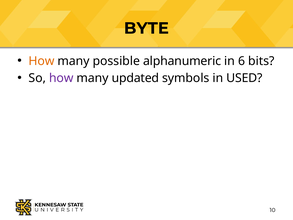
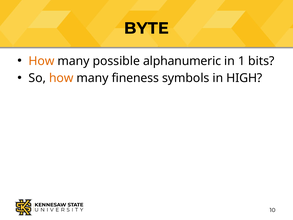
6: 6 -> 1 (242, 61)
how colour: purple -> orange (61, 78)
updated: updated -> fineness (135, 78)
USED: USED -> HIGH (244, 78)
